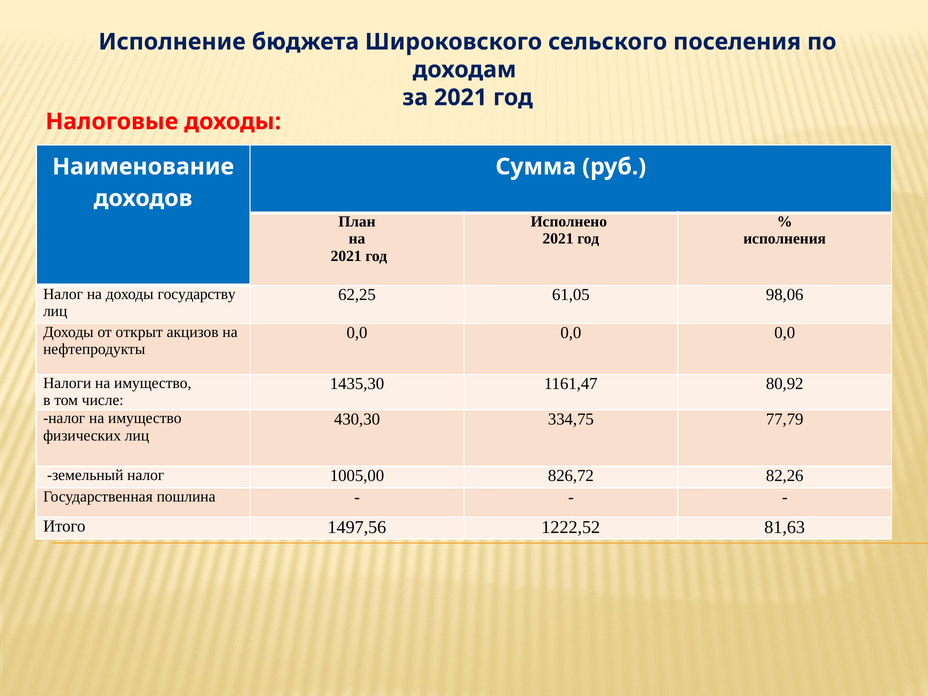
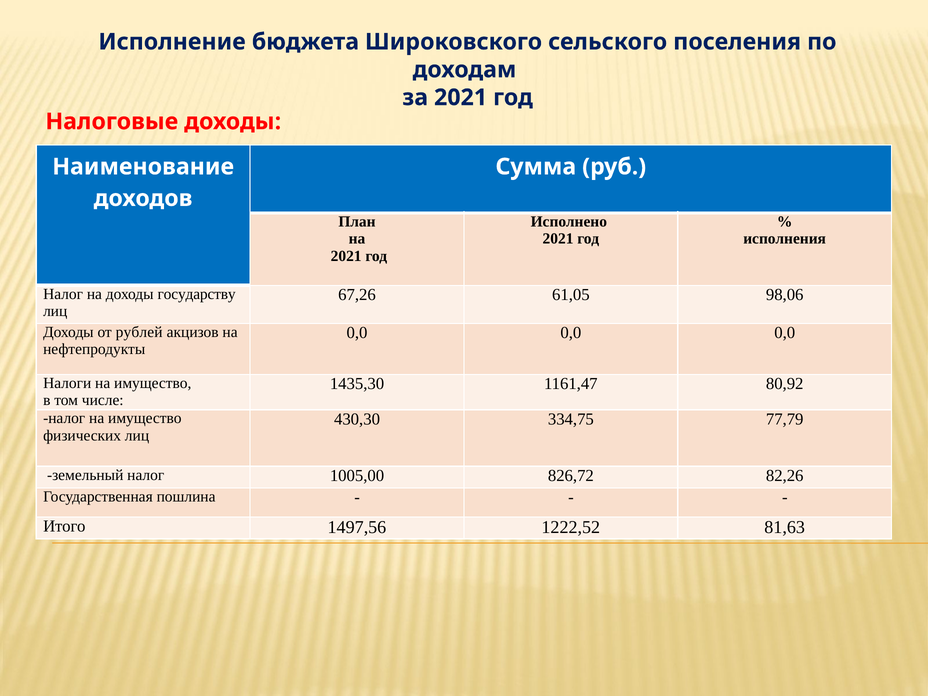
62,25: 62,25 -> 67,26 (357, 295)
открыт: открыт -> рублей (139, 332)
